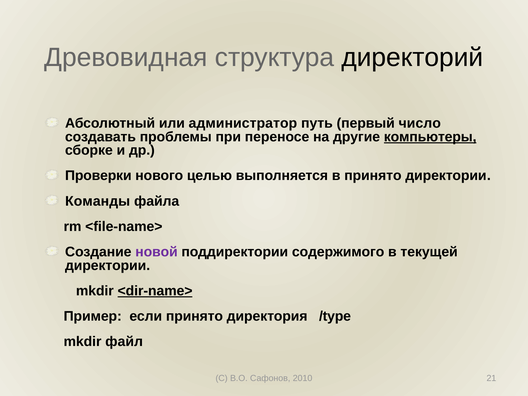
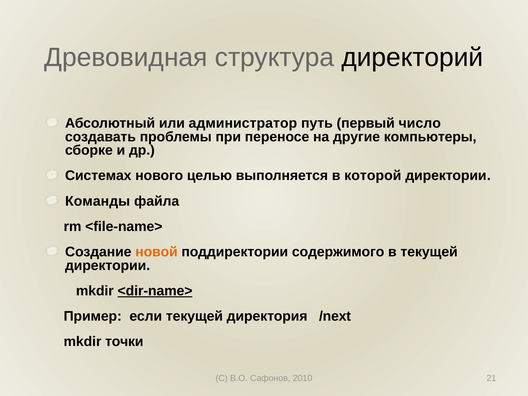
компьютеры underline: present -> none (430, 137)
Проверки: Проверки -> Системах (98, 176)
в принято: принято -> которой (373, 176)
новой colour: purple -> orange (156, 252)
если принято: принято -> текущей (194, 316)
/type: /type -> /next (335, 316)
файл: файл -> точки (124, 342)
